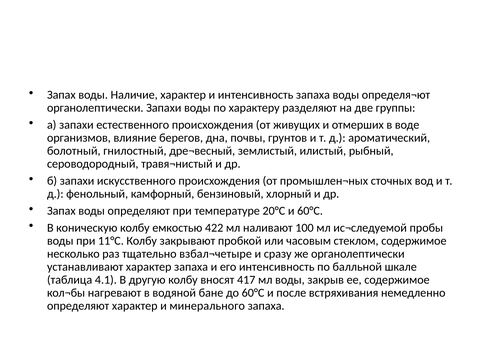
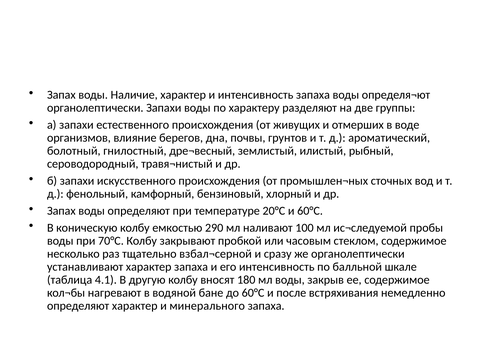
422: 422 -> 290 (214, 227)
11°С: 11°С -> 70°С (111, 240)
взбал¬четыре: взбал¬четыре -> взбал¬серной (216, 253)
417: 417 -> 180 (246, 279)
